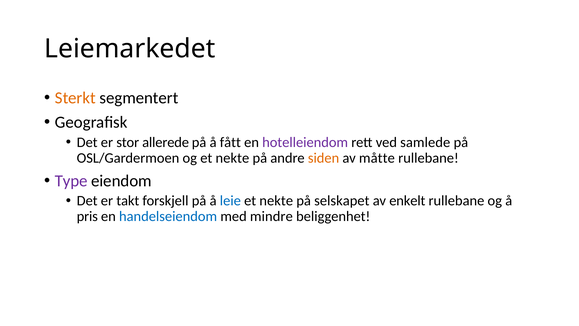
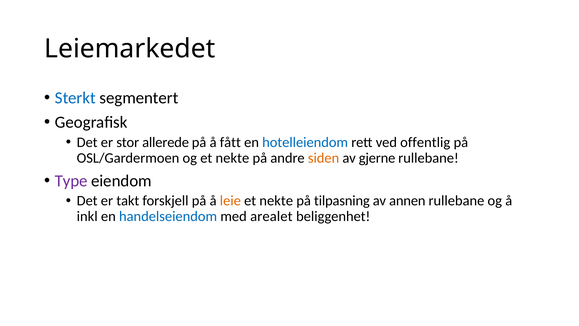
Sterkt colour: orange -> blue (75, 98)
hotelleiendom colour: purple -> blue (305, 142)
samlede: samlede -> offentlig (425, 142)
måtte: måtte -> gjerne (377, 158)
leie colour: blue -> orange (230, 201)
selskapet: selskapet -> tilpasning (342, 201)
enkelt: enkelt -> annen (407, 201)
pris: pris -> inkl (87, 216)
mindre: mindre -> arealet (271, 216)
